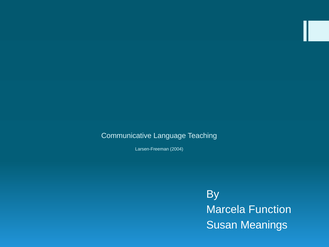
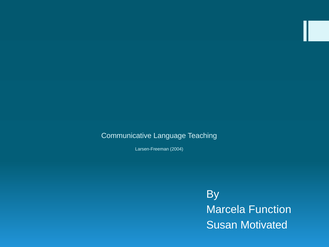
Meanings: Meanings -> Motivated (264, 225)
